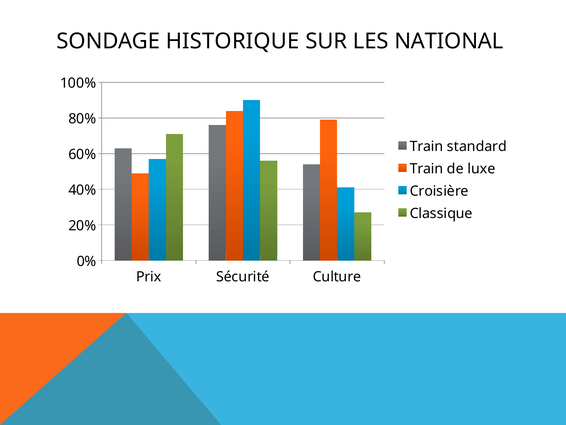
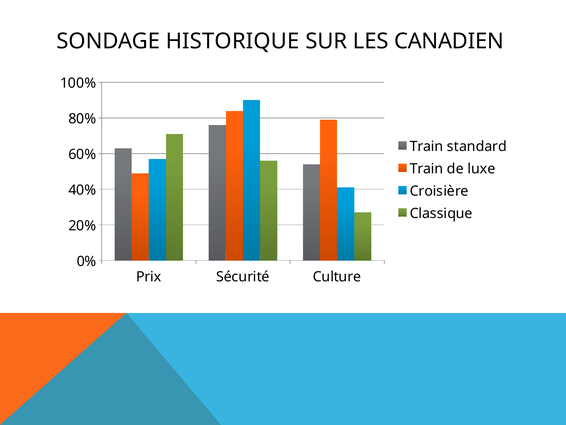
NATIONAL: NATIONAL -> CANADIEN (449, 41)
